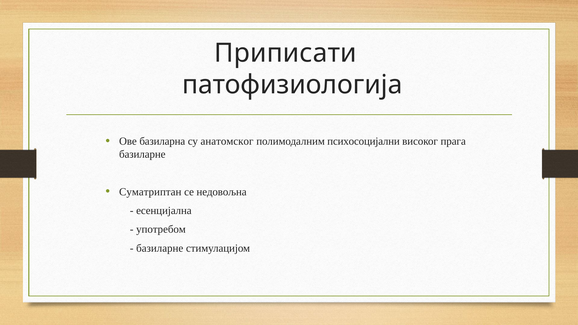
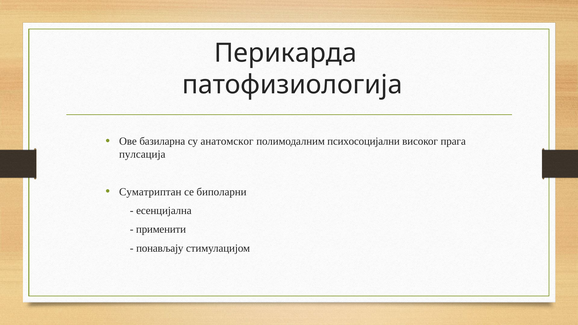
Приписати: Приписати -> Перикарда (285, 53)
базиларне: базиларне -> пулсација (142, 154)
недовољна: недовољна -> биполарни (222, 192)
употребом: употребом -> применити (161, 229)
базиларне: базиларне -> понављају (160, 248)
